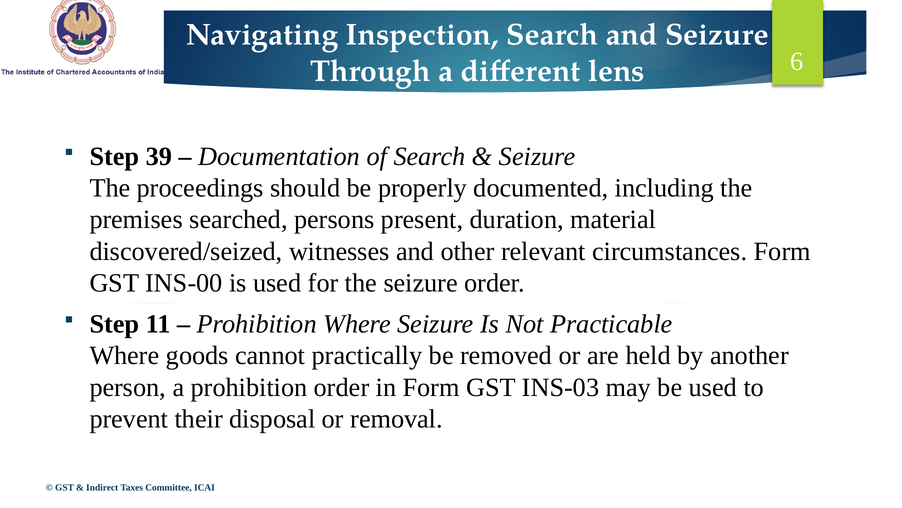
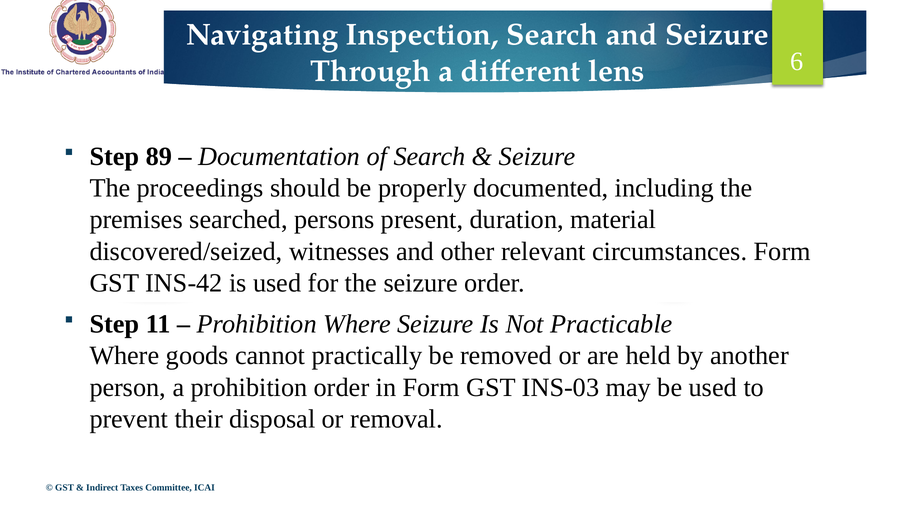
39: 39 -> 89 (159, 156)
INS-00: INS-00 -> INS-42 (184, 283)
